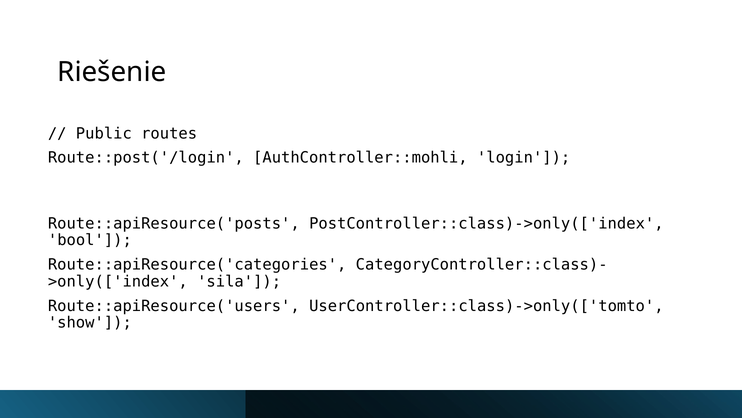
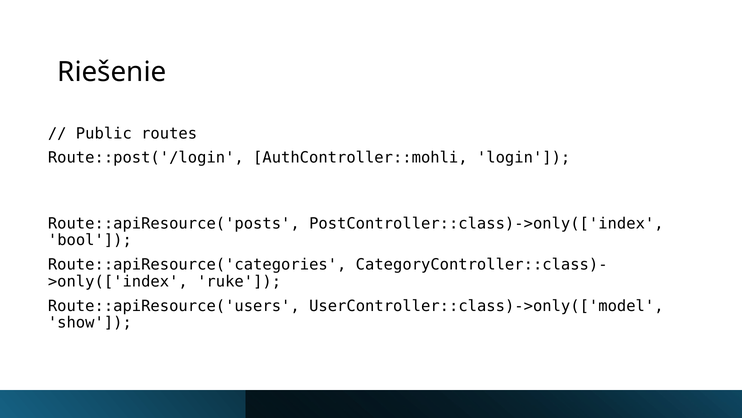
sila: sila -> ruke (239, 281)
UserController::class)->only(['tomto: UserController::class)->only(['tomto -> UserController::class)->only(['model (486, 305)
